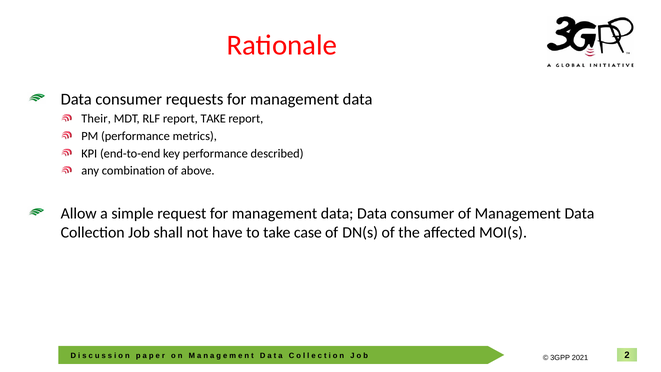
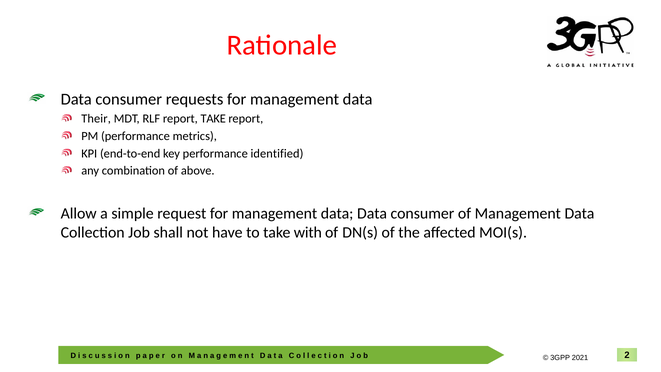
described: described -> identified (277, 153)
case: case -> with (308, 232)
